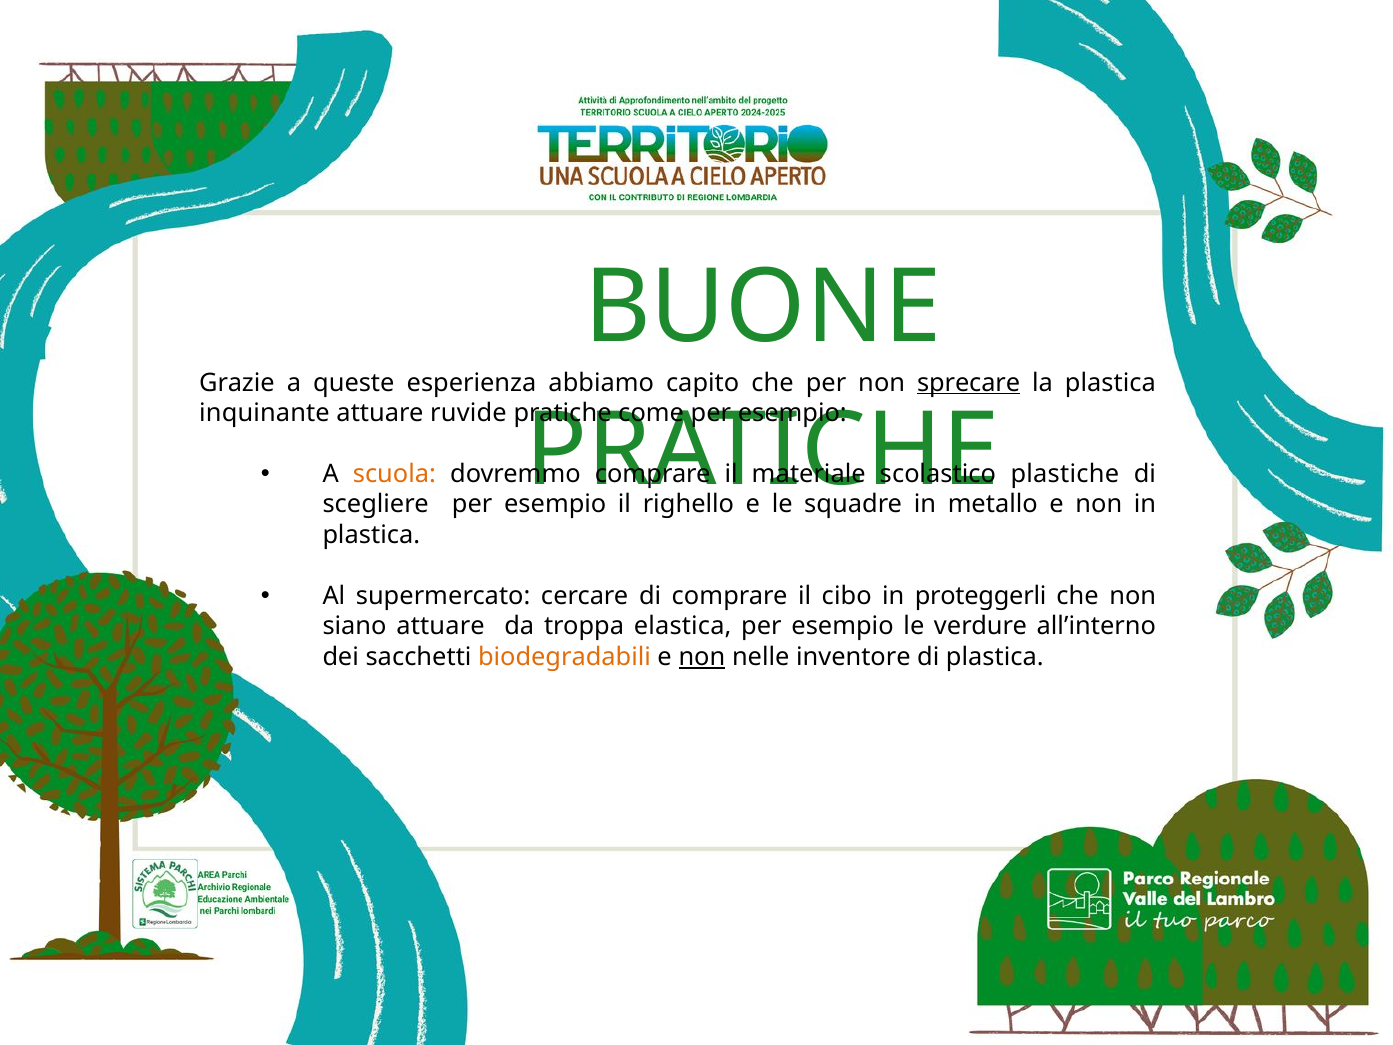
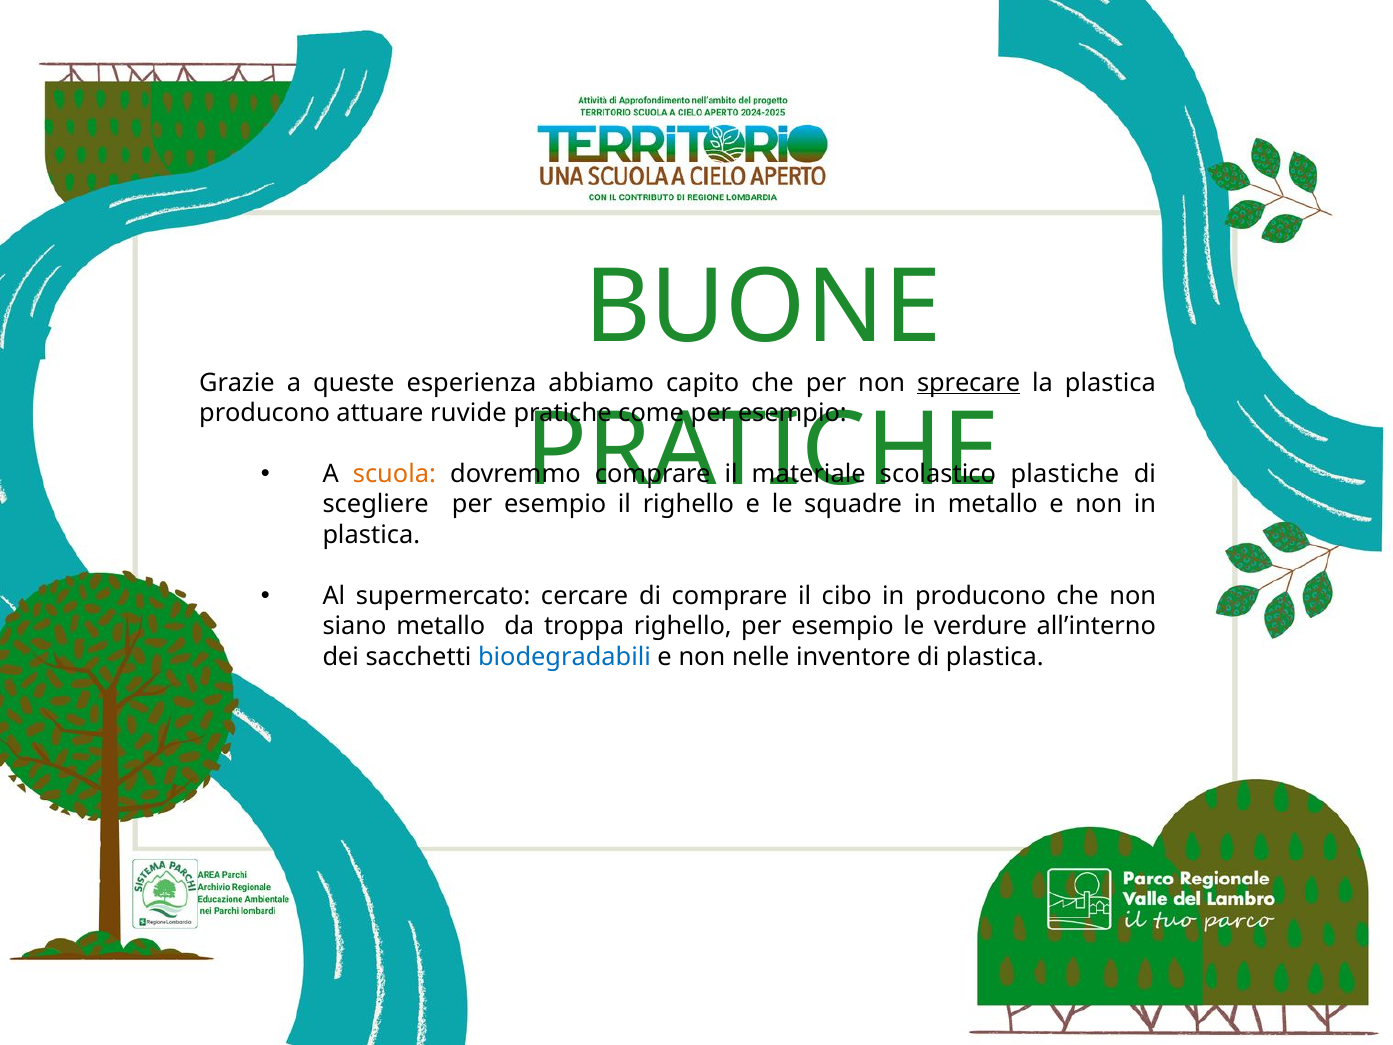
inquinante: inquinante -> producono (265, 413)
in proteggerli: proteggerli -> producono (980, 596)
siano attuare: attuare -> metallo (441, 626)
troppa elastica: elastica -> righello (683, 626)
biodegradabili colour: orange -> blue (564, 657)
non underline: present -> none (702, 657)
